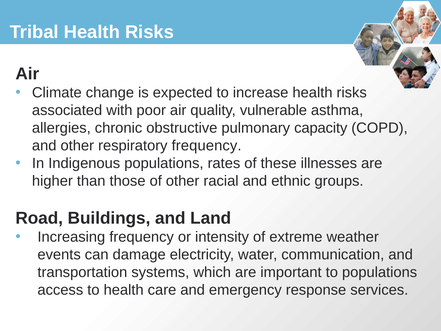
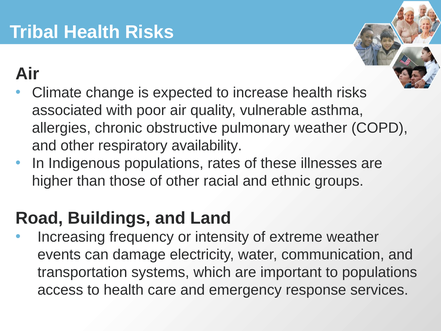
pulmonary capacity: capacity -> weather (321, 128)
respiratory frequency: frequency -> availability (207, 146)
